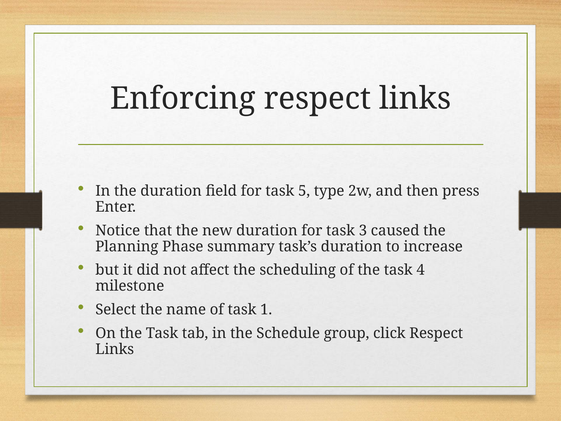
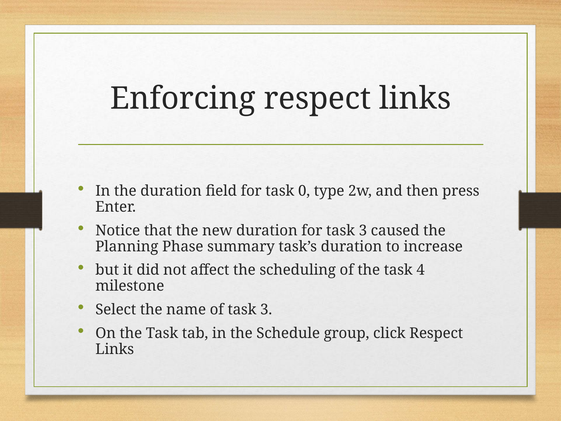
5: 5 -> 0 (304, 191)
of task 1: 1 -> 3 (266, 309)
